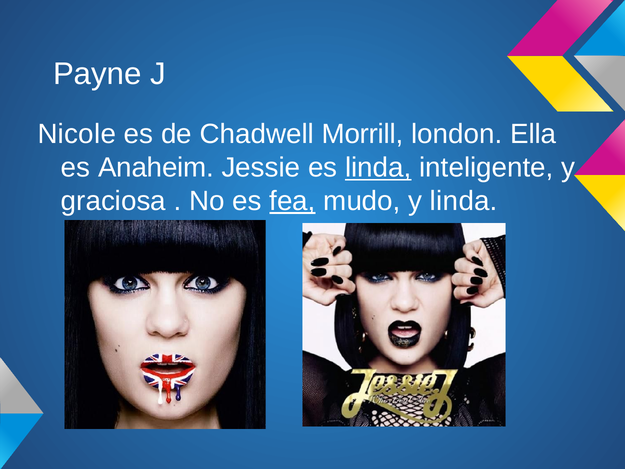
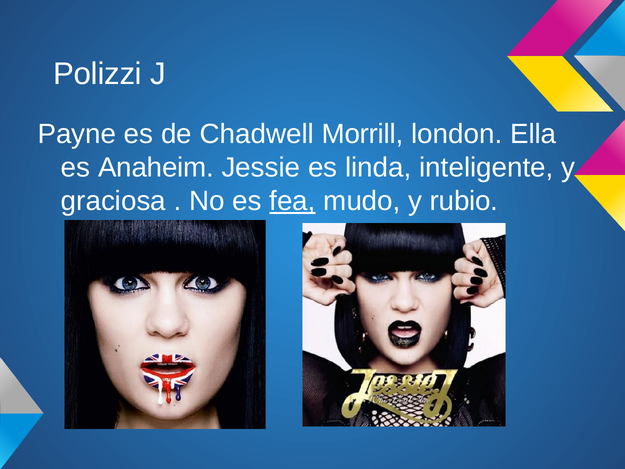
Payne: Payne -> Polizzi (98, 74)
Nicole: Nicole -> Payne (77, 134)
linda underline: present -> none (378, 168)
y linda: linda -> rubio (464, 201)
